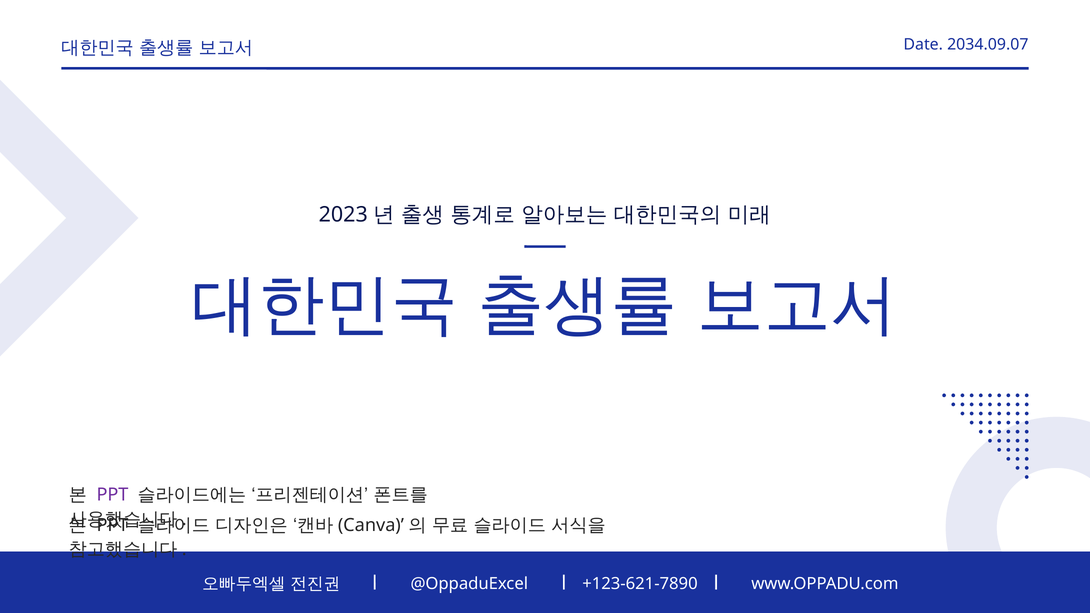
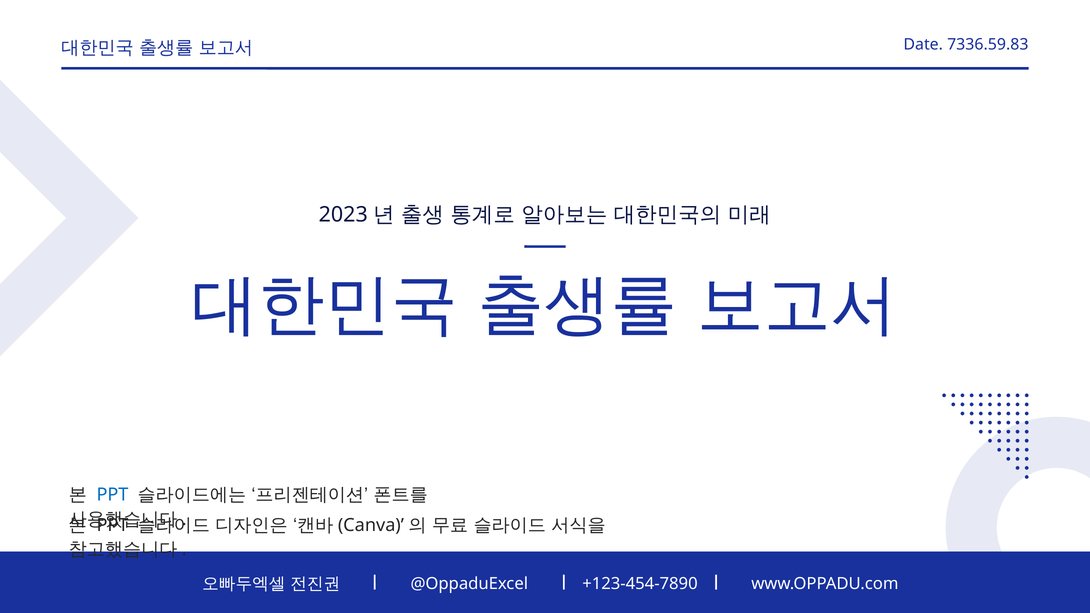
2034.09.07: 2034.09.07 -> 7336.59.83 (988, 44)
PPT colour: purple -> blue (112, 495)
+123-621-7890: +123-621-7890 -> +123-454-7890 (640, 584)
